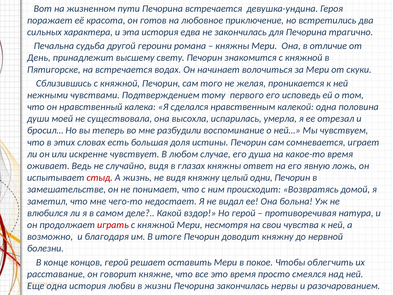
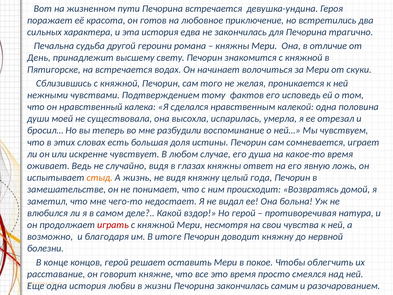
первого: первого -> фактов (247, 95)
стыд colour: red -> orange (100, 178)
одни: одни -> года (261, 178)
нервы: нервы -> самим (284, 286)
